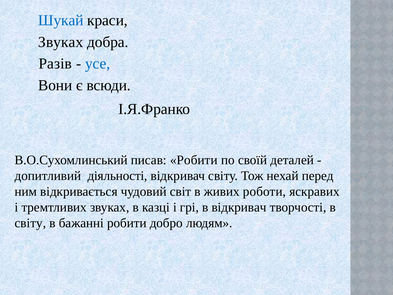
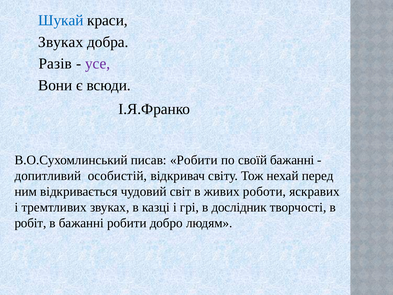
усе colour: blue -> purple (98, 64)
своїй деталей: деталей -> бажанні (292, 160)
діяльності: діяльності -> особистій (117, 176)
в відкривач: відкривач -> дослідник (239, 207)
світу: світу -> робіт (30, 223)
